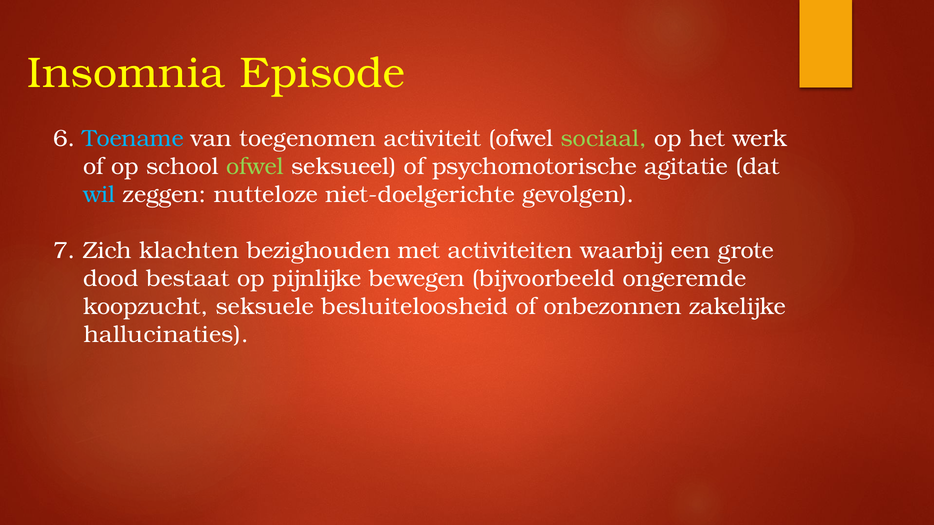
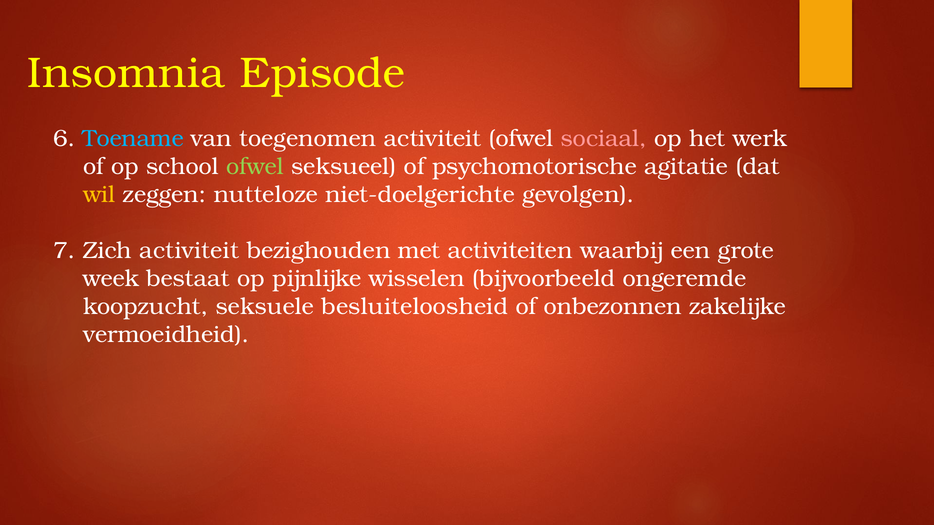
sociaal colour: light green -> pink (604, 139)
wil colour: light blue -> yellow (99, 195)
Zich klachten: klachten -> activiteit (189, 251)
dood: dood -> week (111, 279)
bewegen: bewegen -> wisselen (417, 279)
hallucinaties: hallucinaties -> vermoeidheid (166, 335)
